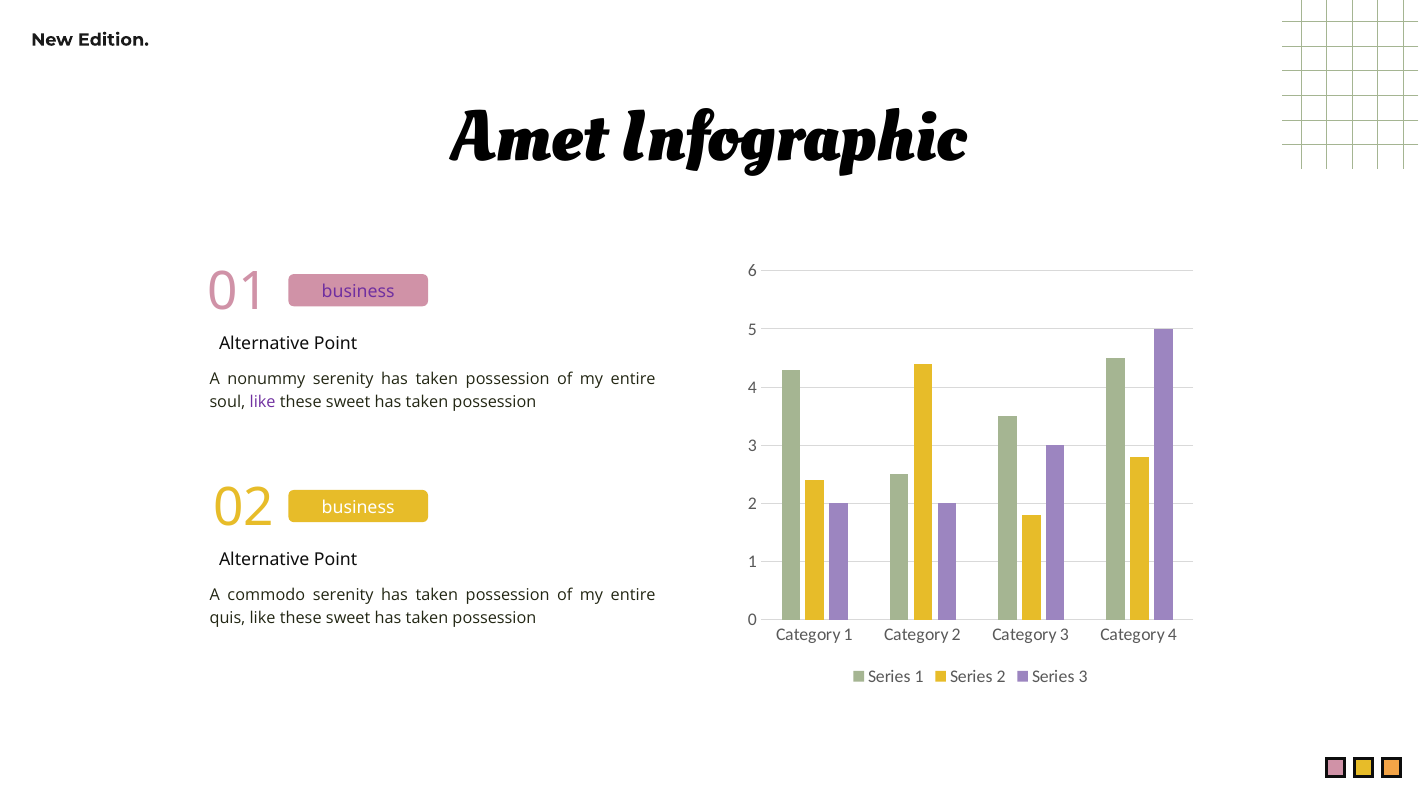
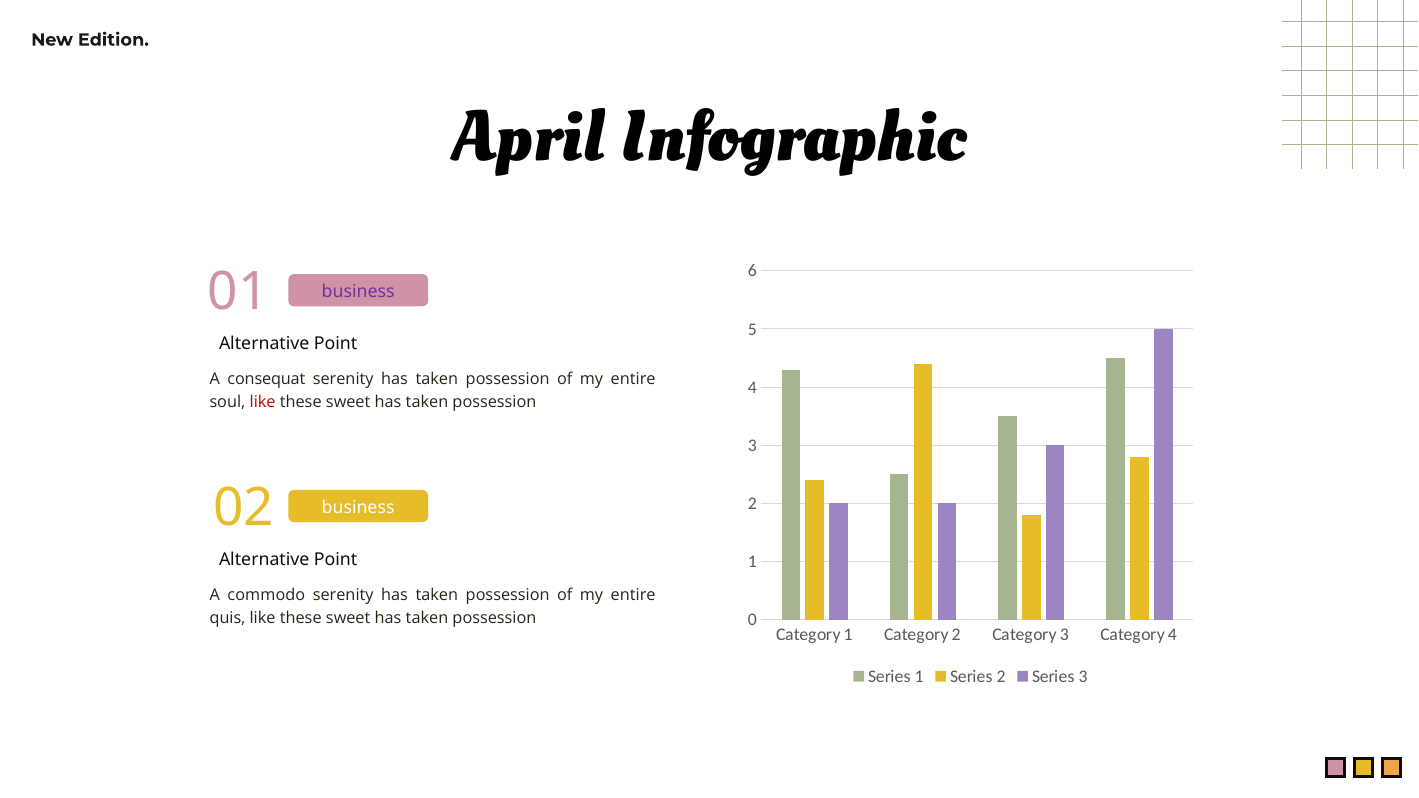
Amet: Amet -> April (529, 138)
nonummy: nonummy -> consequat (266, 379)
like colour: purple -> red (263, 402)
